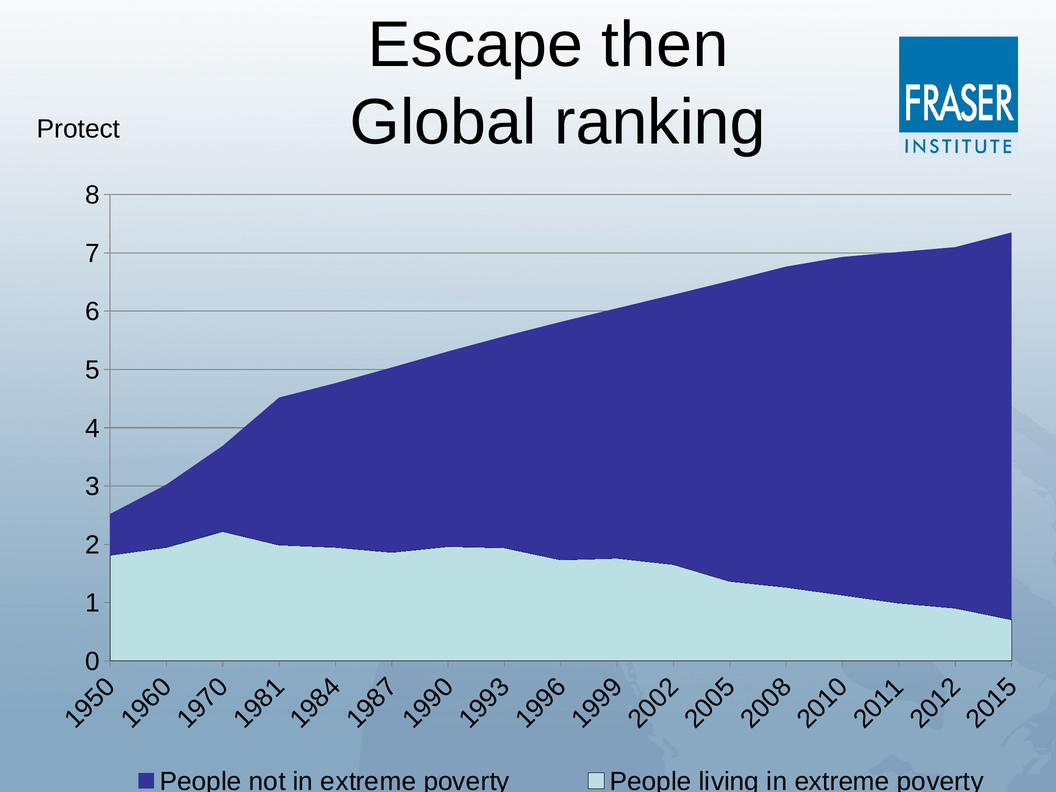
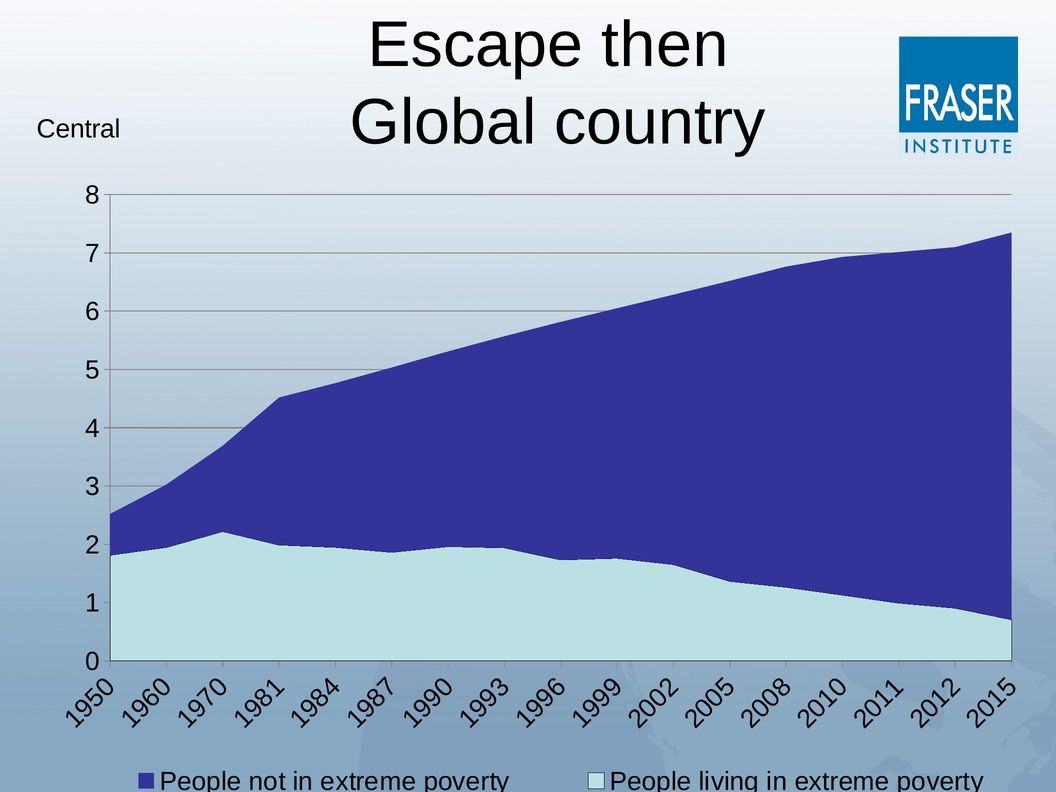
ranking: ranking -> country (660, 122)
Protect: Protect -> Central (79, 129)
